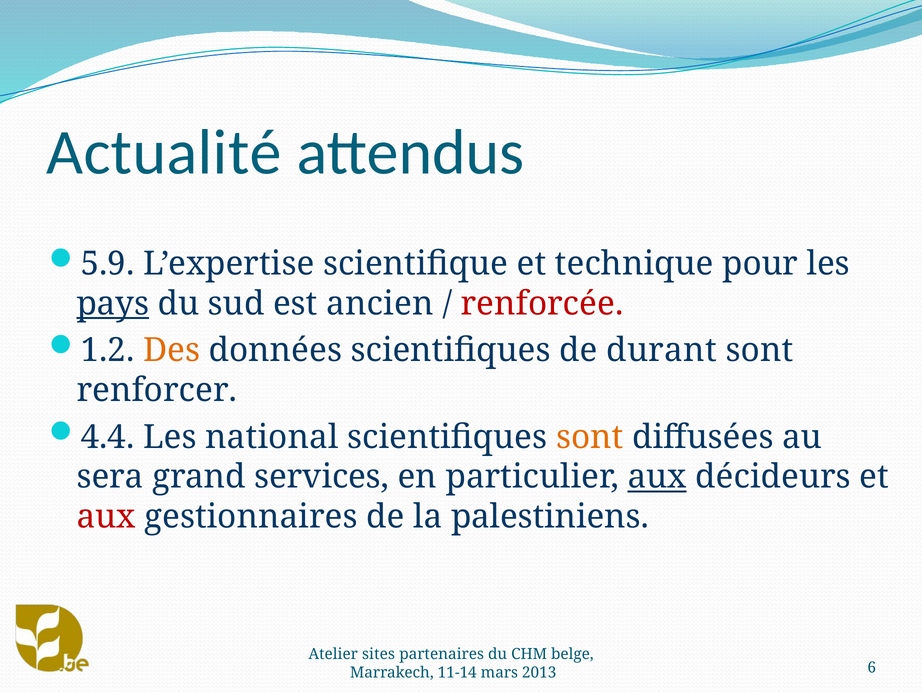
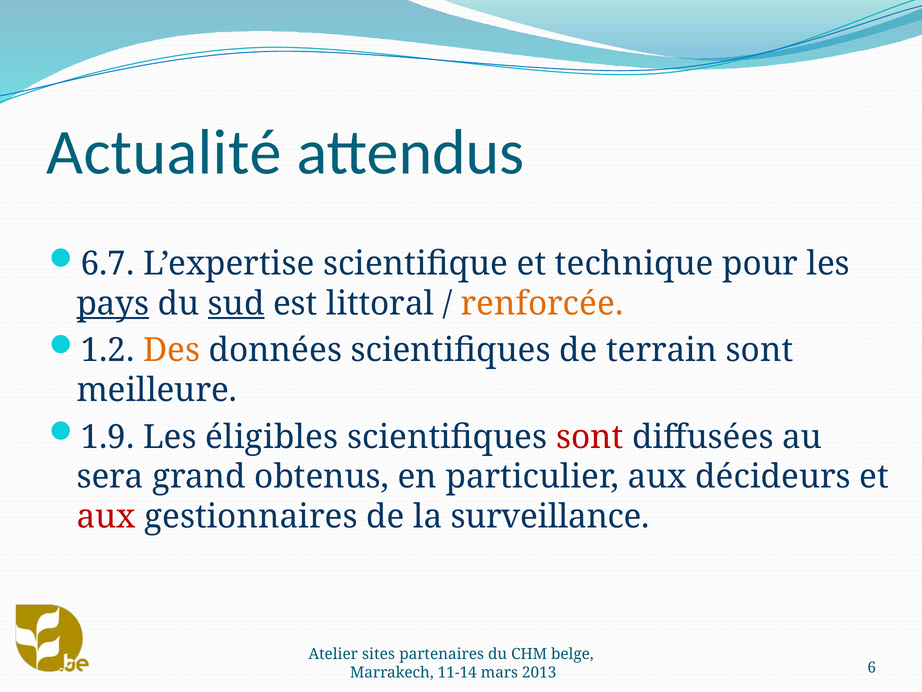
5.9: 5.9 -> 6.7 (107, 264)
sud underline: none -> present (236, 304)
ancien: ancien -> littoral (380, 304)
renforcée colour: red -> orange (542, 304)
durant: durant -> terrain (662, 350)
renforcer: renforcer -> meilleure (157, 390)
4.4: 4.4 -> 1.9 (107, 437)
national: national -> éligibles (272, 437)
sont colour: orange -> red (590, 437)
services: services -> obtenus (322, 477)
aux underline: present -> none (657, 477)
palestiniens: palestiniens -> surveillance (550, 517)
